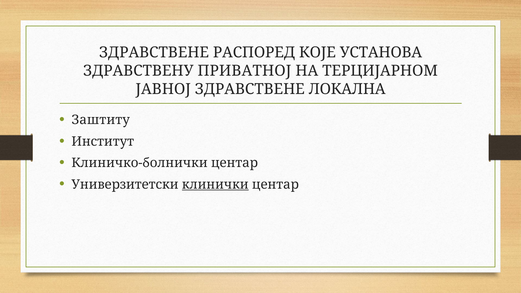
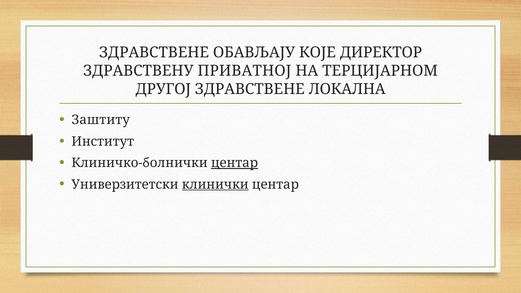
РАСПОРЕД: РАСПОРЕД -> ОБАВЉАЈУ (254, 53)
УСТАНОВА: УСТАНОВА -> ДИРЕКТОР (381, 53)
ЈАВНОЈ: ЈАВНОЈ -> ДРУГОЈ (163, 89)
центар underline: none -> present (235, 163)
